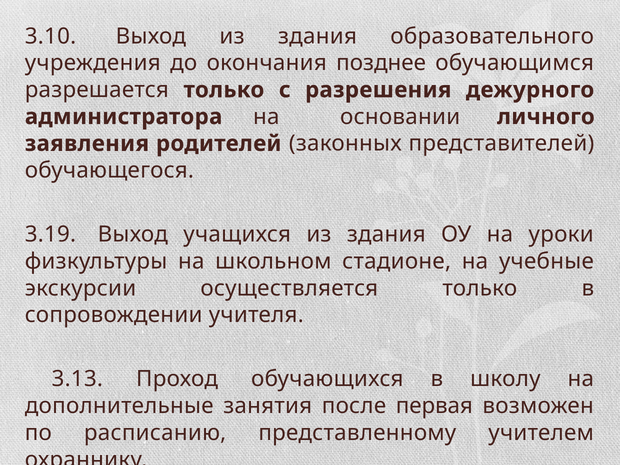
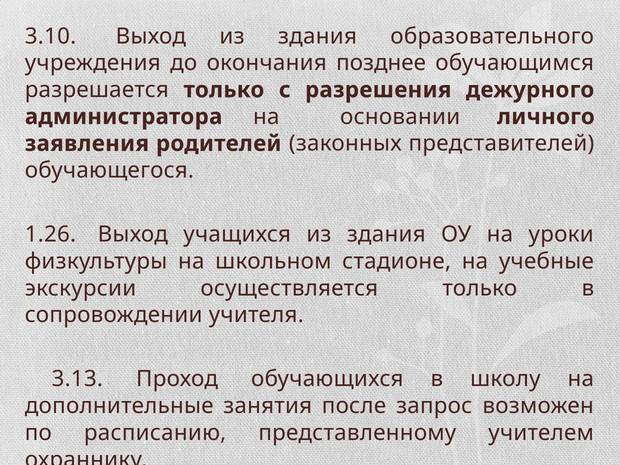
3.19: 3.19 -> 1.26 (50, 234)
первая: первая -> запрос (434, 406)
